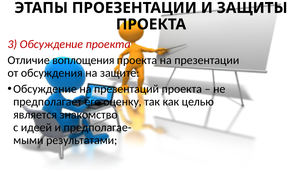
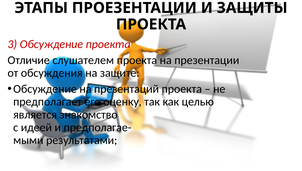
воплощения: воплощения -> слушателем (83, 60)
